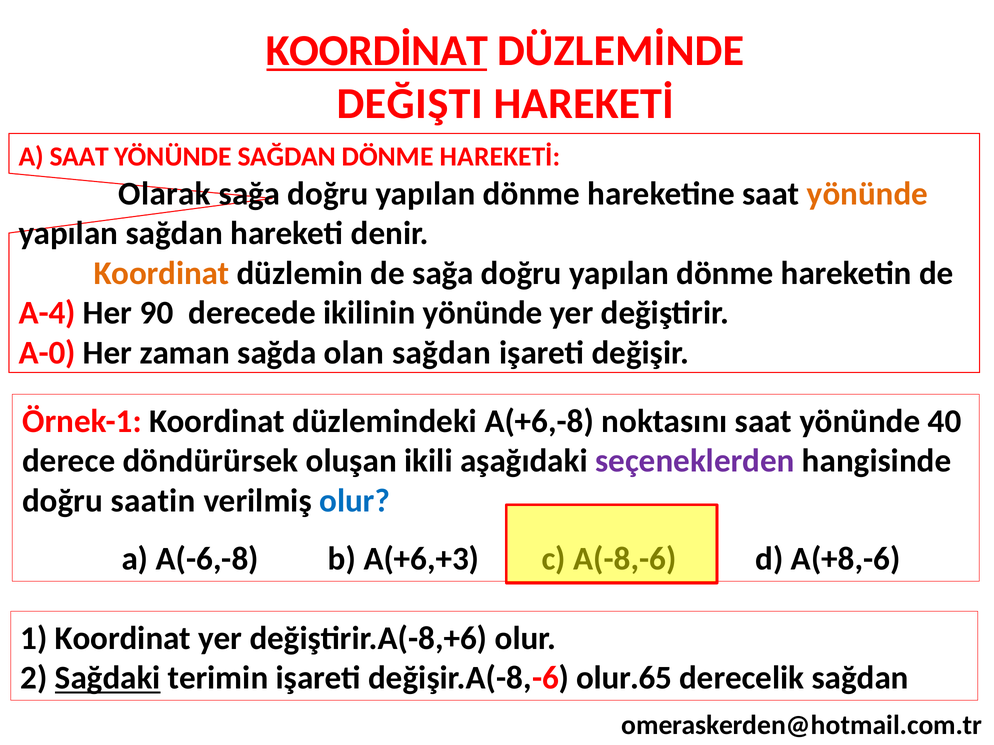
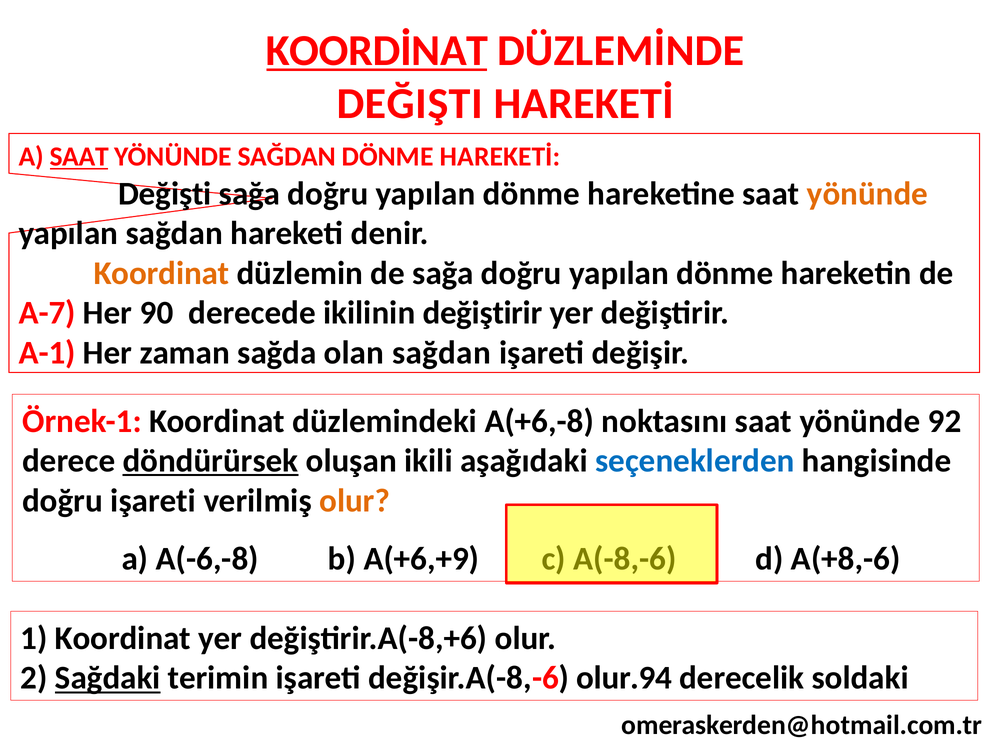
SAAT underline: none -> present (79, 157)
Olarak: Olarak -> Değişti (165, 194)
A-4: A-4 -> A-7 (47, 313)
ikilinin yönünde: yönünde -> değiştirir (483, 313)
A-0: A-0 -> A-1 (47, 353)
40: 40 -> 92 (945, 422)
döndürürsek underline: none -> present (211, 461)
seçeneklerden colour: purple -> blue (695, 461)
doğru saatin: saatin -> işareti (153, 501)
olur colour: blue -> orange (355, 501)
A(+6,+3: A(+6,+3 -> A(+6,+9 (421, 559)
olur.65: olur.65 -> olur.94 (624, 678)
derecelik sağdan: sağdan -> soldaki (860, 678)
